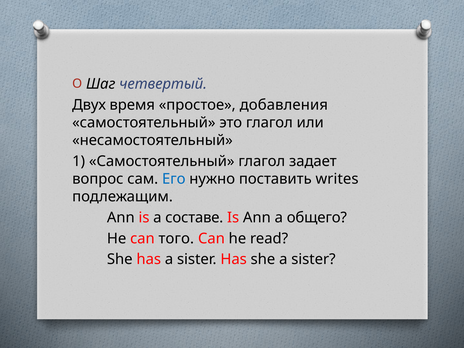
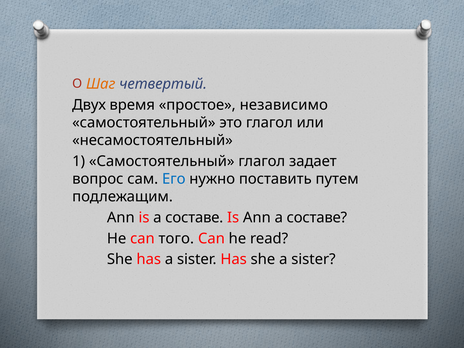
Шаг colour: black -> orange (101, 84)
добавления: добавления -> независимо (284, 105)
writes: writes -> путем (337, 179)
Ann a общего: общего -> составе (317, 218)
